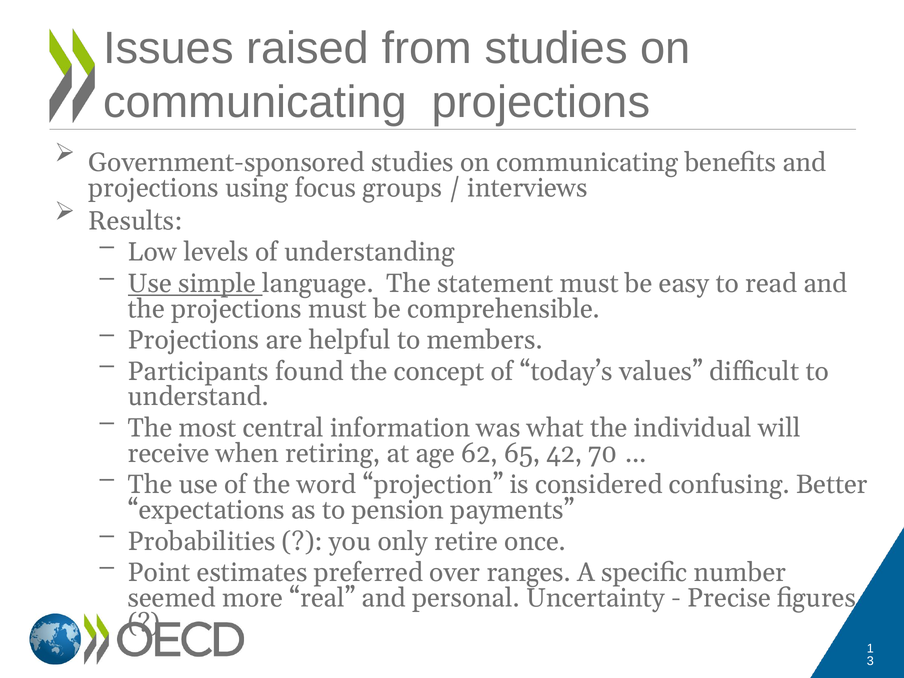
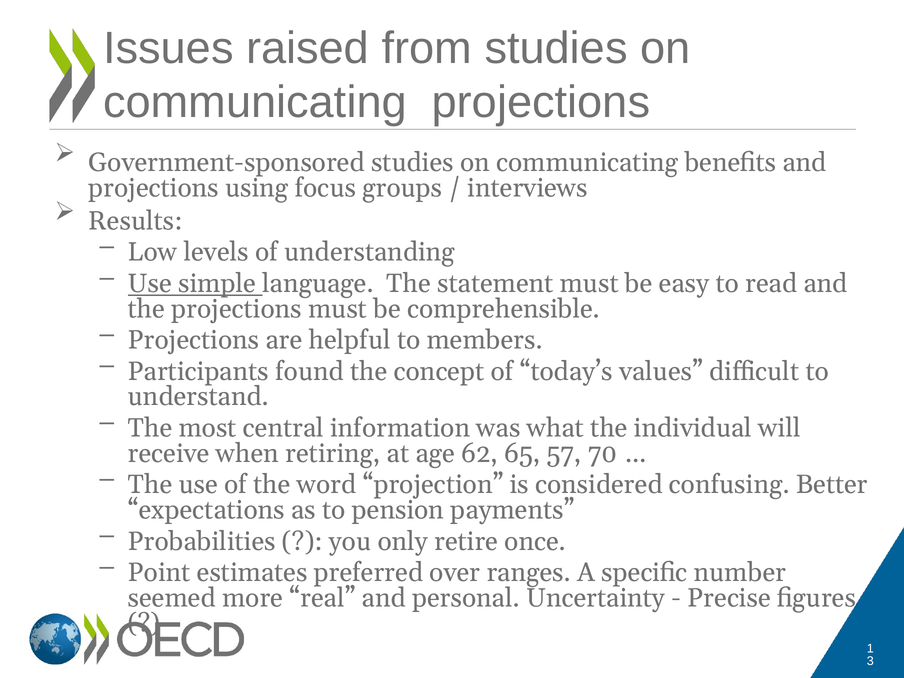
42: 42 -> 57 (564, 453)
